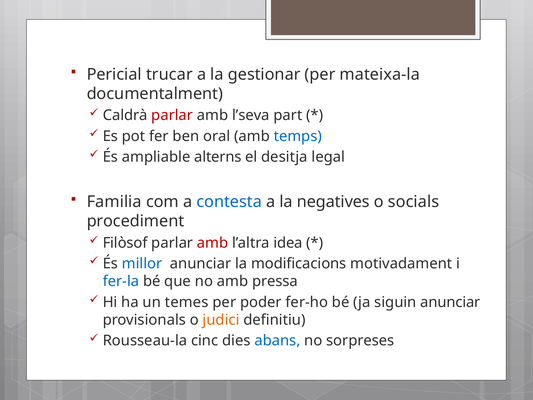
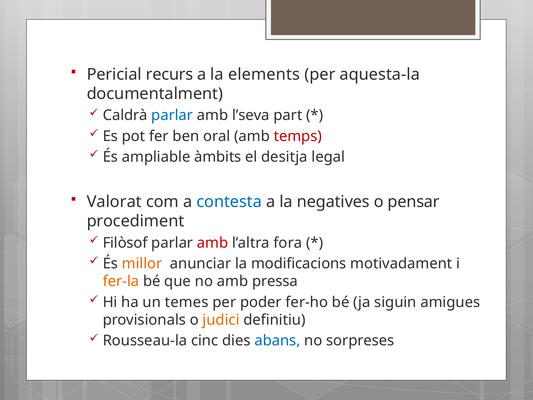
trucar: trucar -> recurs (170, 74)
gestionar: gestionar -> elements (264, 74)
mateixa-la: mateixa-la -> aquesta-la (380, 74)
parlar colour: red -> blue (172, 115)
temps colour: blue -> red (298, 136)
alterns: alterns -> àmbits (218, 157)
Familia: Familia -> Valorat (114, 202)
socials: socials -> pensar (414, 202)
idea: idea -> fora (288, 243)
millor colour: blue -> orange (142, 263)
fer-la colour: blue -> orange (121, 281)
siguin anunciar: anunciar -> amigues (450, 302)
